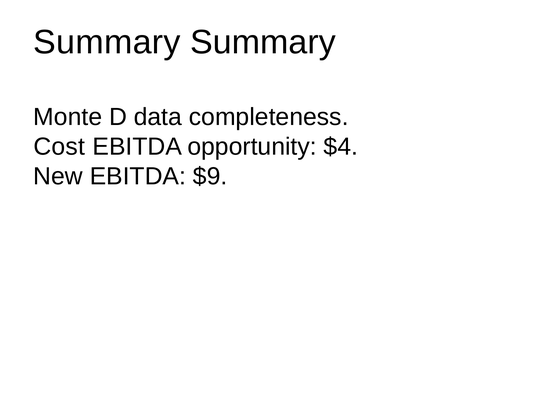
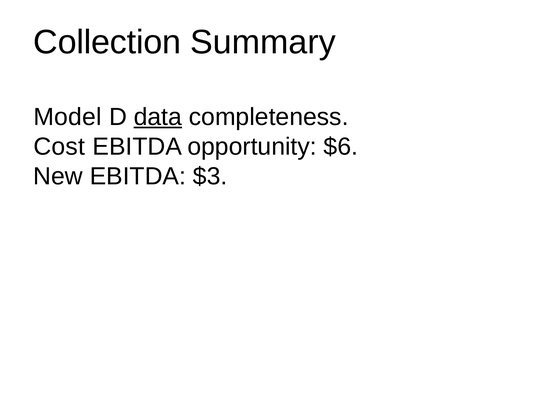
Summary: Summary -> Collection (107, 42)
Monte: Monte -> Model (68, 117)
data underline: none -> present (158, 117)
$4: $4 -> $6 (341, 147)
$9: $9 -> $3 (210, 176)
